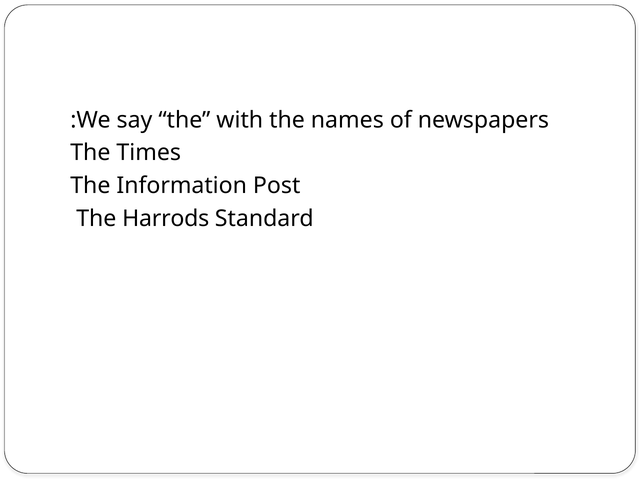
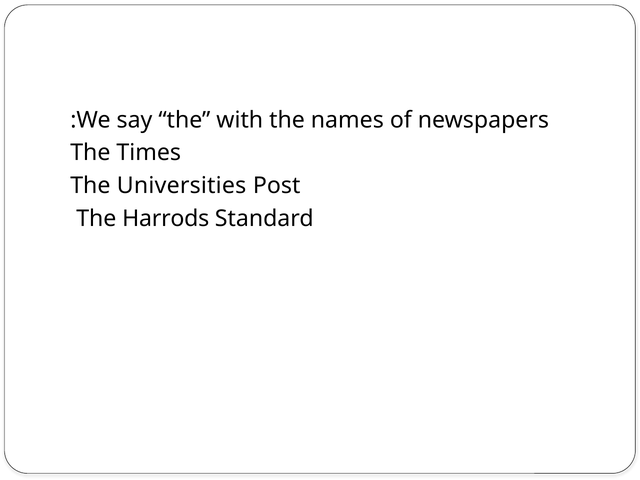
Information: Information -> Universities (182, 186)
